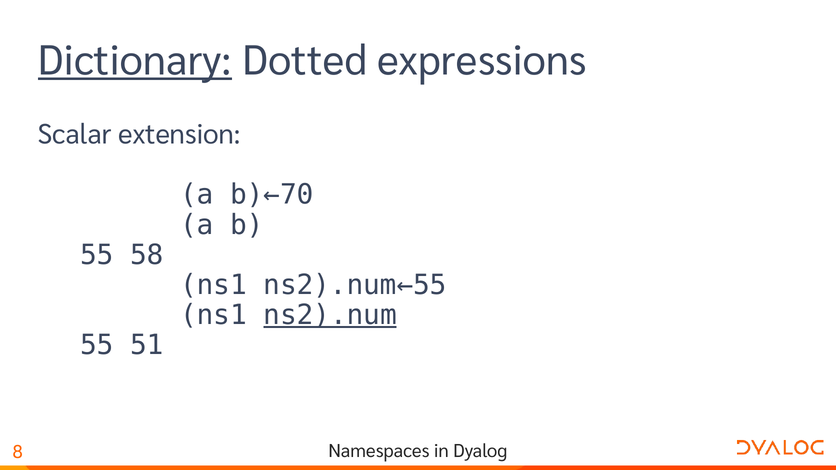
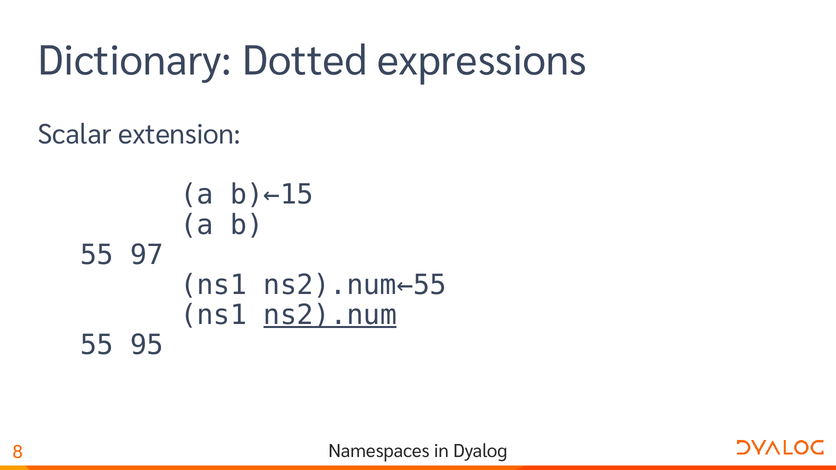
Dictionary underline: present -> none (135, 61)
b)←70: b)←70 -> b)←15 (272, 195)
58: 58 -> 97 (147, 255)
51: 51 -> 95 (147, 345)
